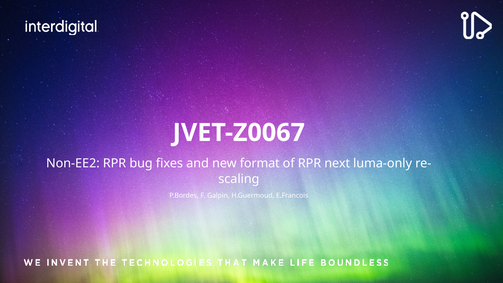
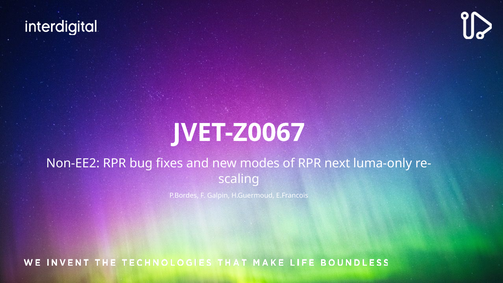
format: format -> modes (260, 163)
